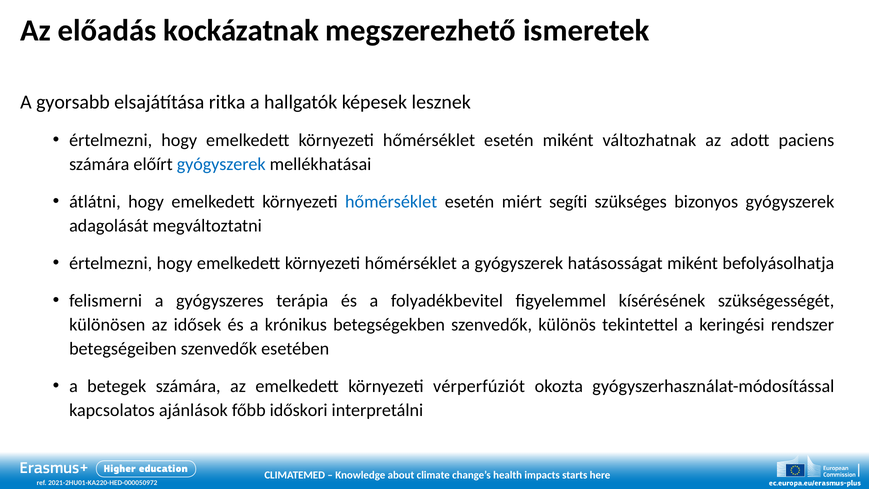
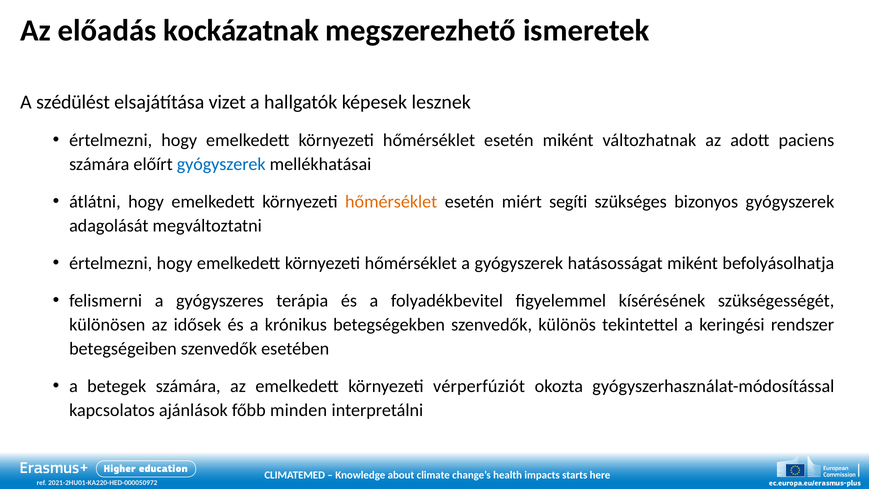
gyorsabb: gyorsabb -> szédülést (73, 102)
ritka: ritka -> vizet (227, 102)
hőmérséklet colour: blue -> orange (391, 202)
időskori: időskori -> minden (299, 410)
